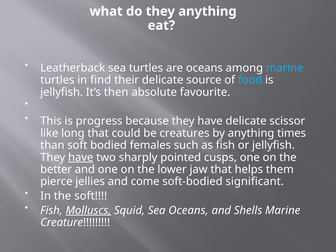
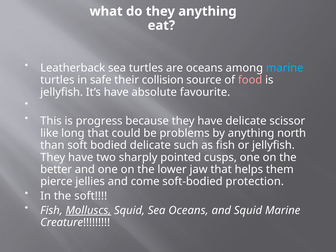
find: find -> safe (101, 80)
their delicate: delicate -> collision (163, 80)
food colour: light blue -> pink (250, 80)
It’s then: then -> have (116, 92)
creatures: creatures -> problems (185, 133)
times: times -> north (292, 133)
bodied females: females -> delicate (150, 145)
have underline: present -> none (81, 157)
significant: significant -> protection (255, 181)
and Shells: Shells -> Squid (248, 210)
